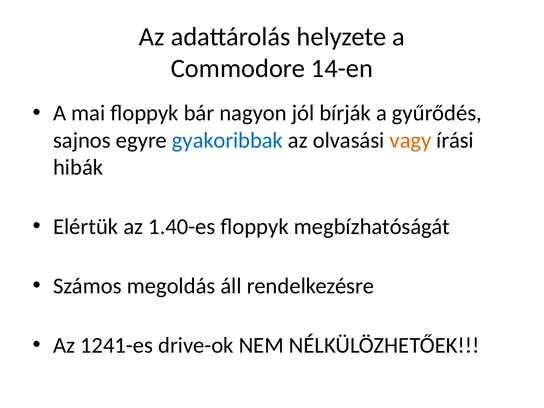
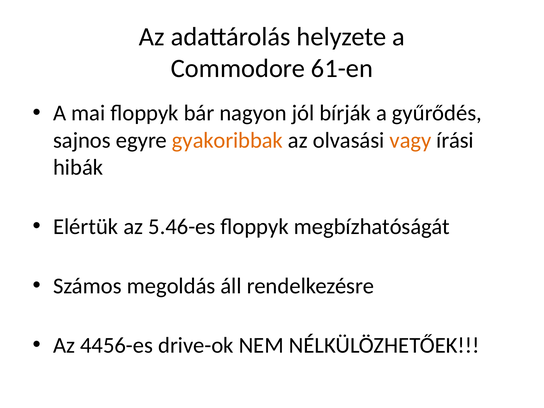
14-en: 14-en -> 61-en (342, 69)
gyakoribbak colour: blue -> orange (227, 140)
1.40-es: 1.40-es -> 5.46-es (182, 227)
1241-es: 1241-es -> 4456-es (117, 345)
